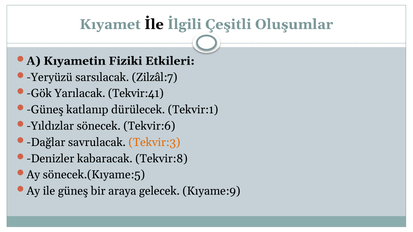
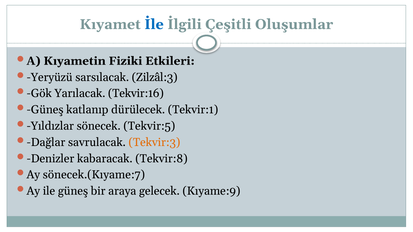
İle colour: black -> blue (154, 24)
Zilzâl:7: Zilzâl:7 -> Zilzâl:3 (155, 77)
Tekvir:41: Tekvir:41 -> Tekvir:16 (136, 94)
Tekvir:6: Tekvir:6 -> Tekvir:5 (149, 126)
sönecek.(Kıyame:5: sönecek.(Kıyame:5 -> sönecek.(Kıyame:7 (94, 175)
